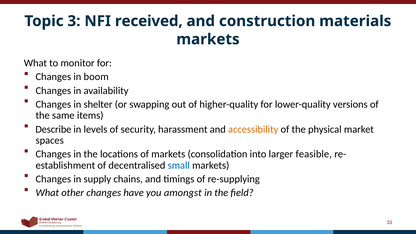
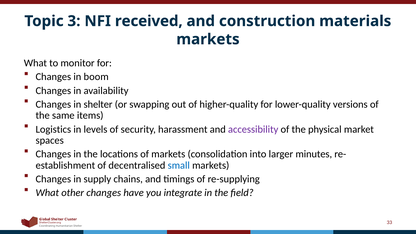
Describe: Describe -> Logistics (53, 129)
accessibility colour: orange -> purple (253, 129)
feasible: feasible -> minutes (314, 154)
amongst: amongst -> integrate (183, 193)
